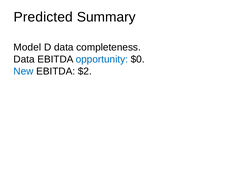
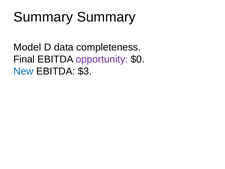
Predicted: Predicted -> Summary (43, 17)
Data: Data -> Final (24, 59)
opportunity colour: blue -> purple (102, 59)
$2: $2 -> $3 (85, 71)
